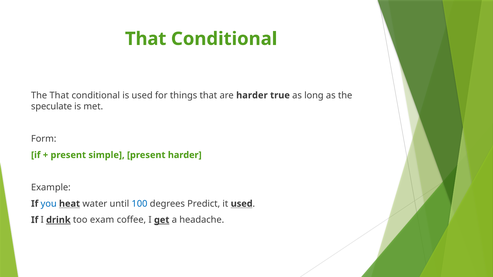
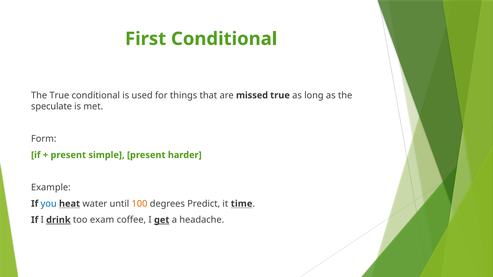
That: That -> First (146, 39)
The That: That -> True (59, 95)
are harder: harder -> missed (252, 95)
100 colour: blue -> orange (139, 204)
it used: used -> time (242, 204)
